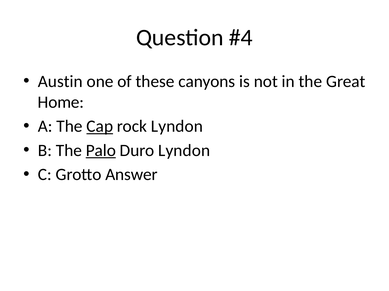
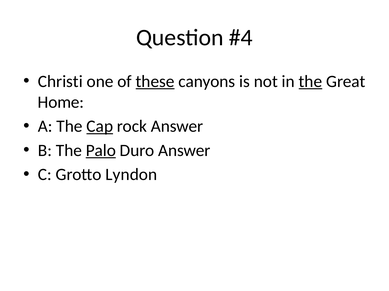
Austin: Austin -> Christi (60, 82)
these underline: none -> present (155, 82)
the underline: none -> present (310, 82)
rock Lyndon: Lyndon -> Answer (177, 127)
Duro Lyndon: Lyndon -> Answer (184, 151)
Answer: Answer -> Lyndon (131, 175)
